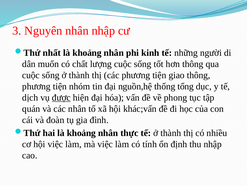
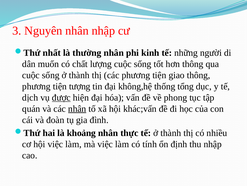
nhất là khoảng: khoảng -> thường (87, 53)
nhóm: nhóm -> tượng (80, 86)
nguồn,hệ: nguồn,hệ -> không,hệ (135, 86)
nhân underline: none -> present (77, 108)
